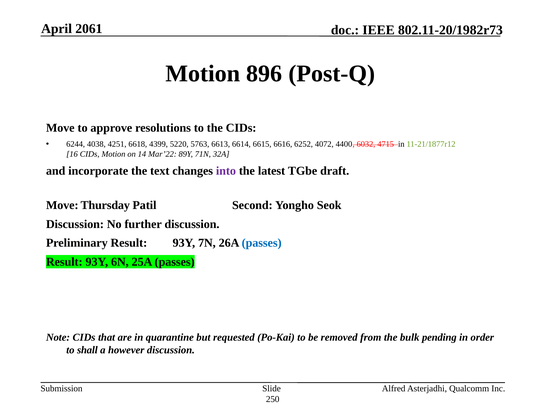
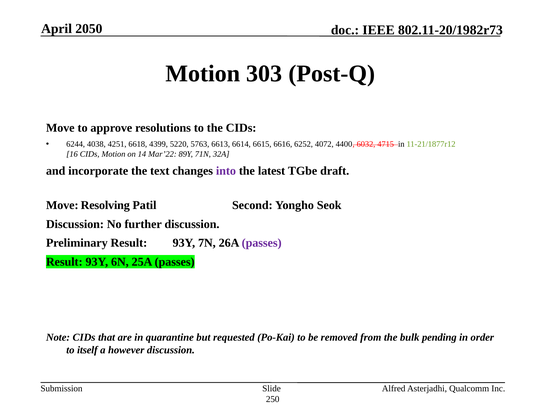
2061: 2061 -> 2050 (89, 29)
896: 896 -> 303 (264, 74)
Thursday: Thursday -> Resolving (105, 206)
passes colour: blue -> purple (262, 243)
shall: shall -> itself (87, 351)
